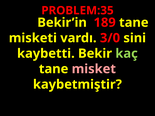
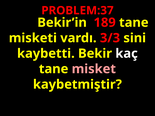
PROBLEM:35: PROBLEM:35 -> PROBLEM:37 (77, 11)
3/0: 3/0 -> 3/3 (110, 38)
kaç colour: light green -> white (127, 54)
